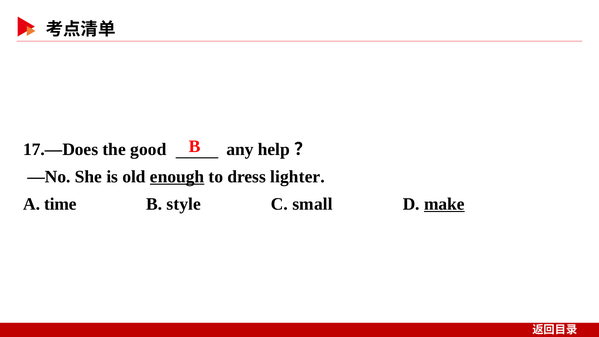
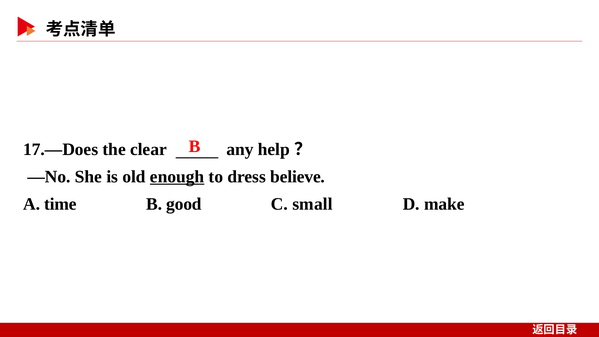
good: good -> clear (148, 149)
lighter: lighter -> believe (298, 177)
style: style -> good (184, 204)
make underline: present -> none (444, 204)
